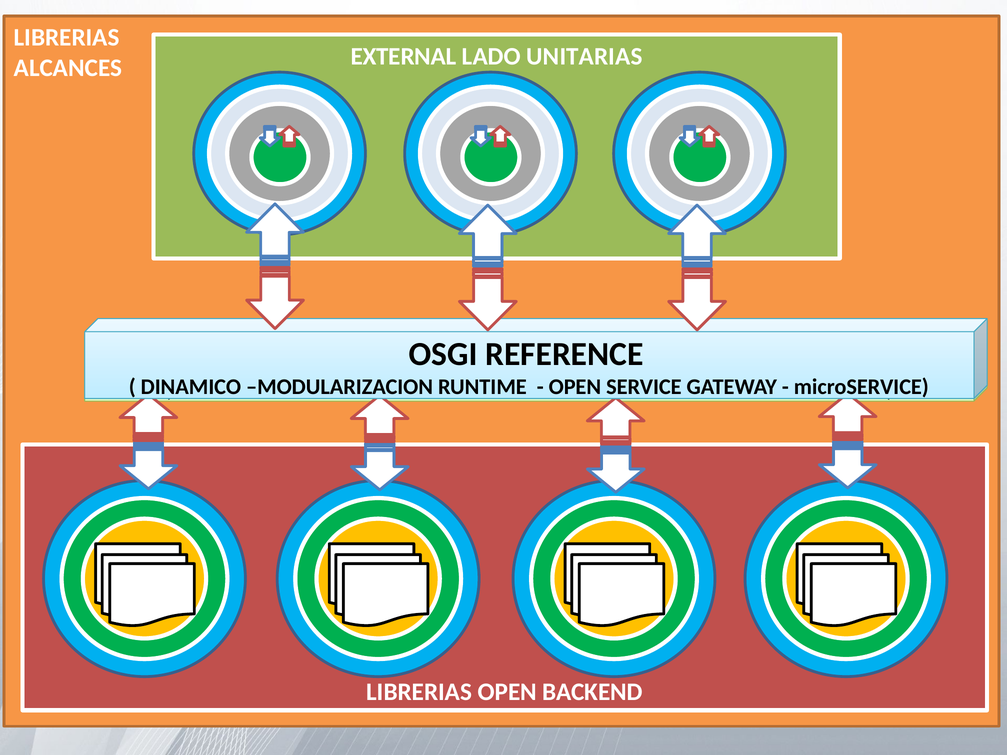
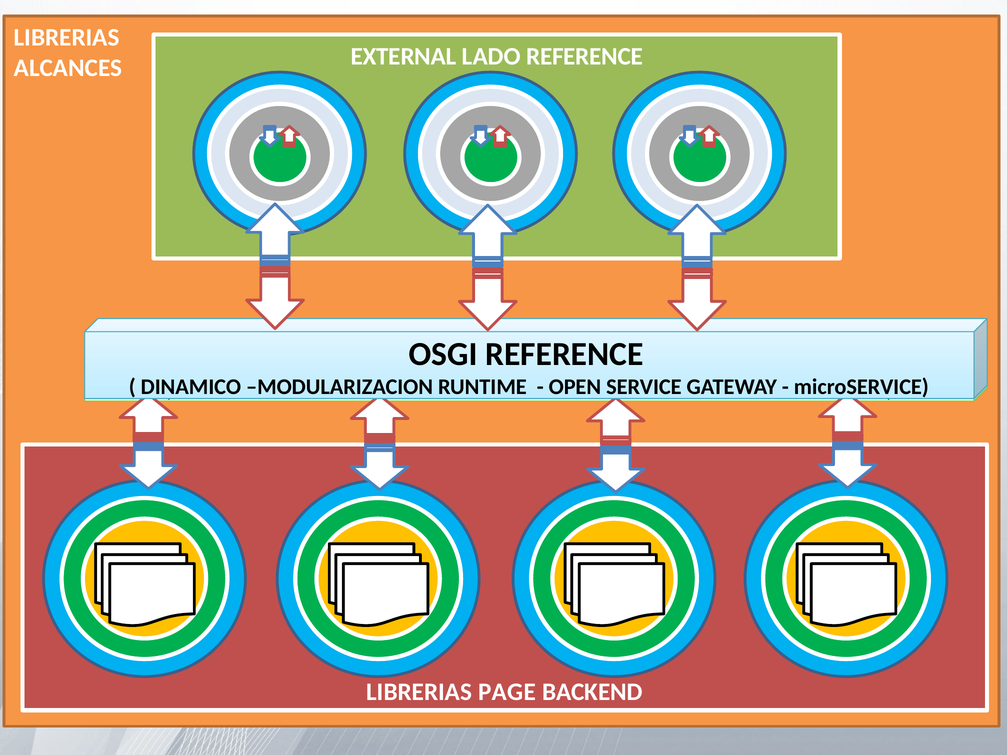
LADO UNITARIAS: UNITARIAS -> REFERENCE (585, 56)
LIBRERIAS OPEN: OPEN -> PAGE (507, 692)
